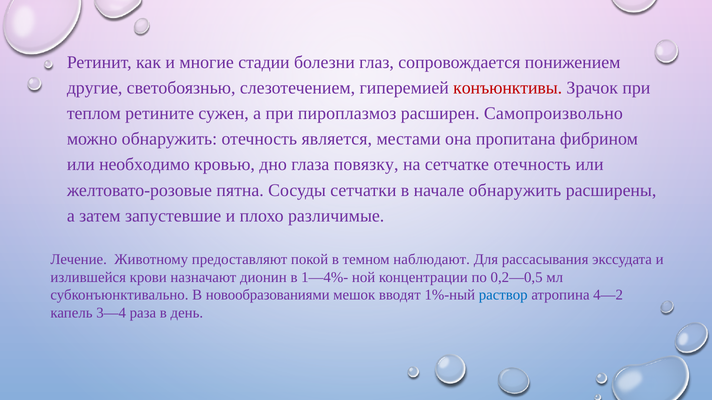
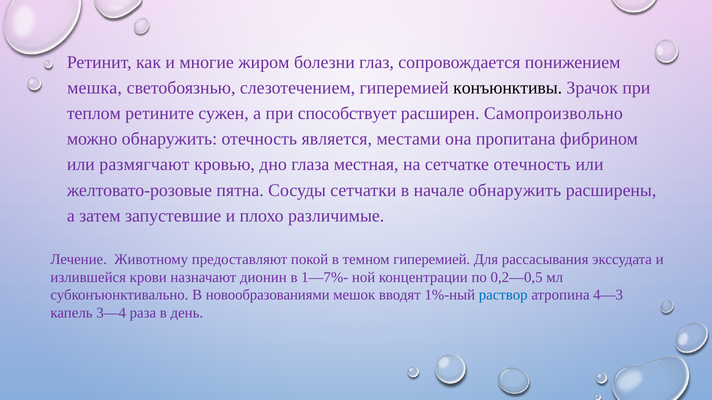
стадии: стадии -> жиром (264, 62)
другие: другие -> мешка (95, 88)
конъюнктивы colour: red -> black (508, 88)
пироплазмоз: пироплазмоз -> способствует (347, 114)
необходимо: необходимо -> размягчают (144, 165)
повязку: повязку -> местная (366, 165)
темном наблюдают: наблюдают -> гиперемией (432, 260)
1—4%-: 1—4%- -> 1—7%- (325, 278)
4—2: 4—2 -> 4—3 (608, 295)
